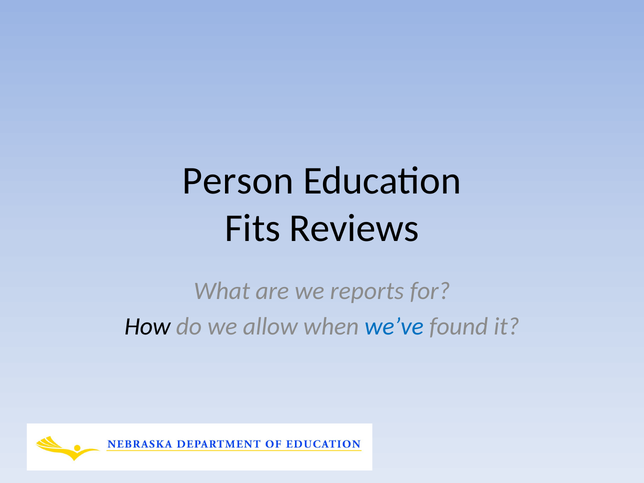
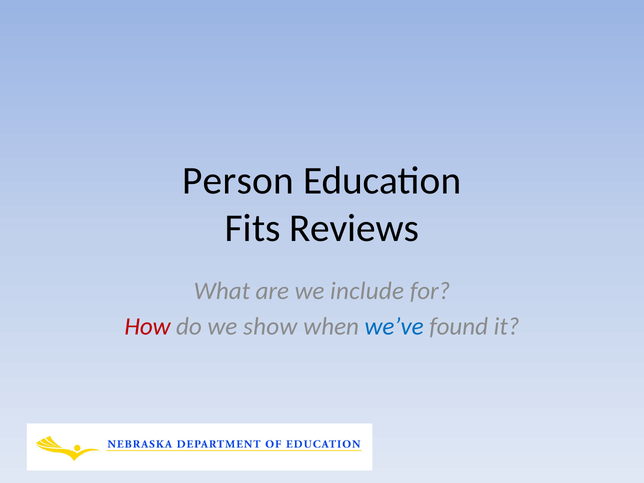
reports: reports -> include (367, 291)
How colour: black -> red (147, 326)
allow: allow -> show (270, 326)
